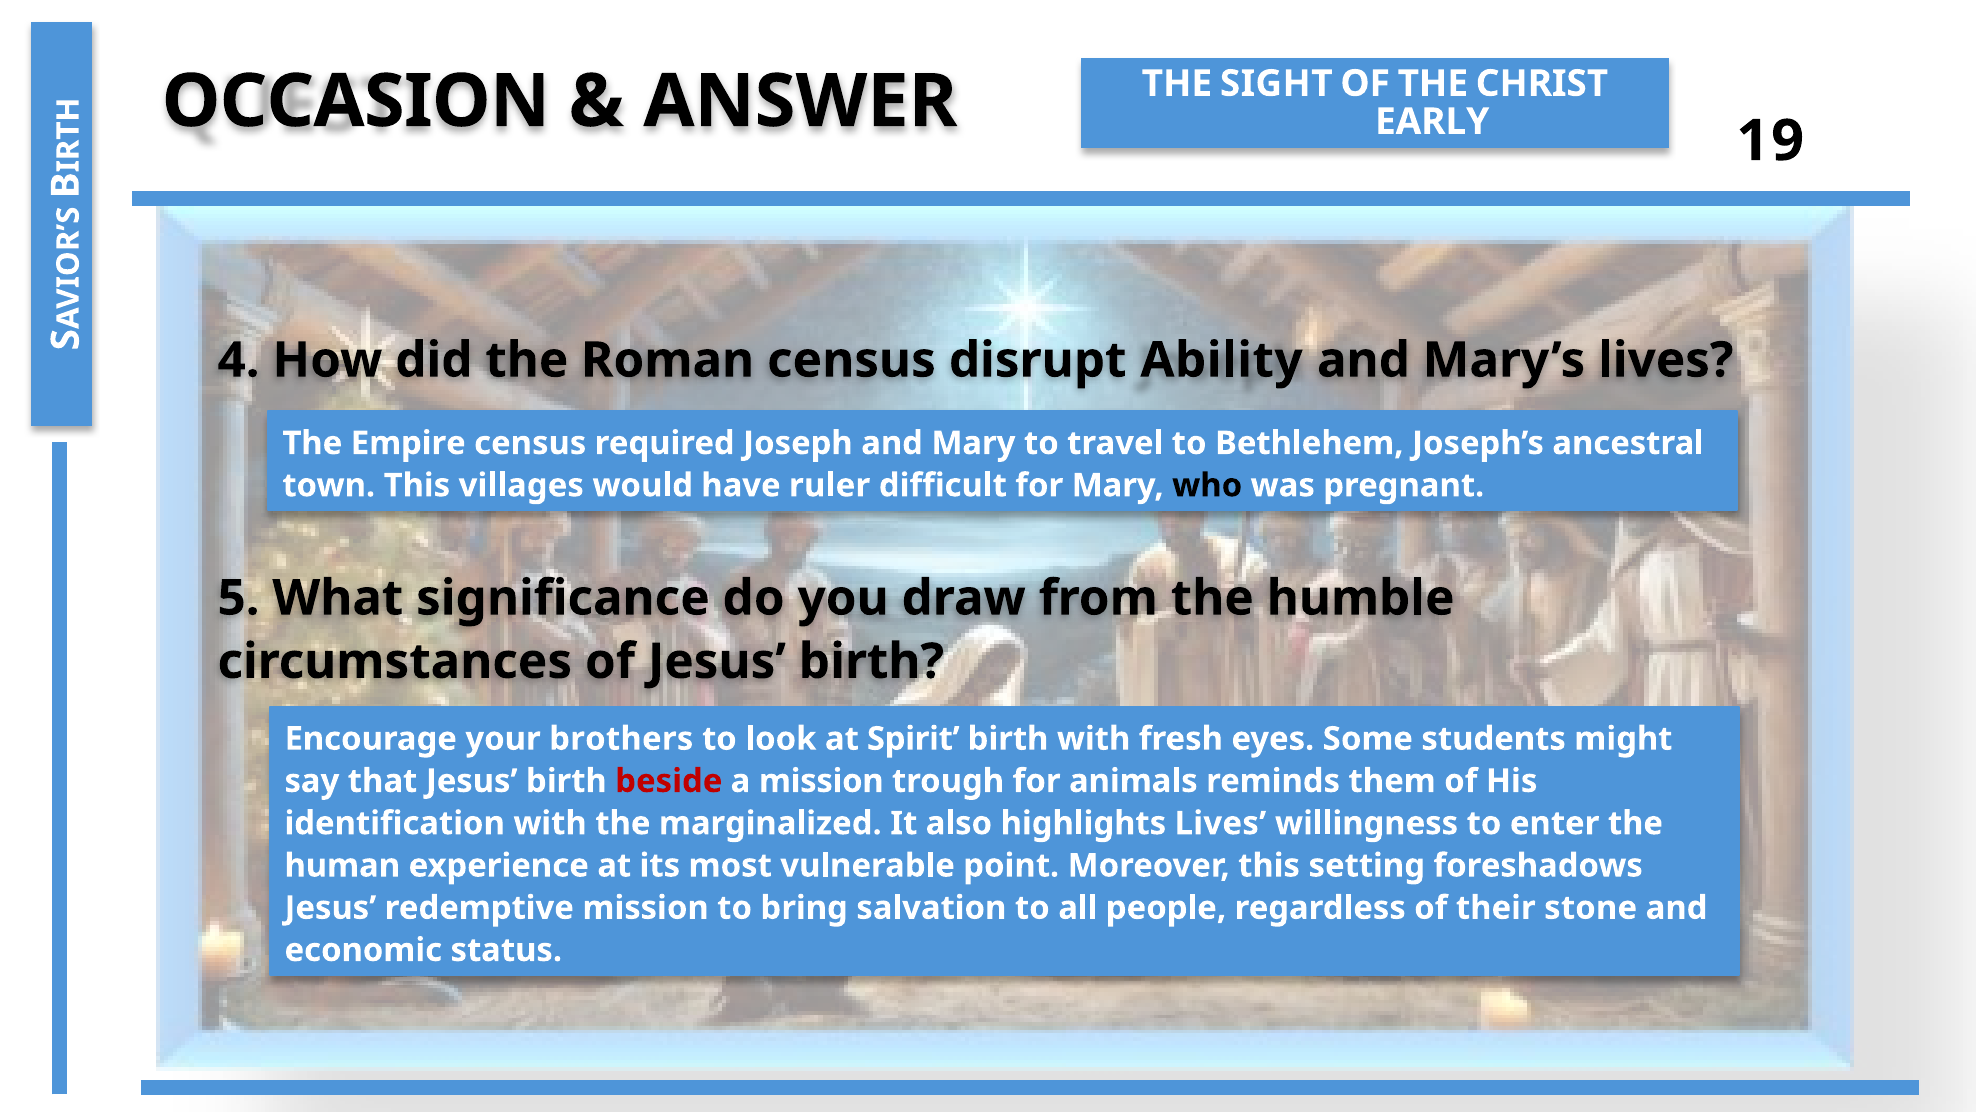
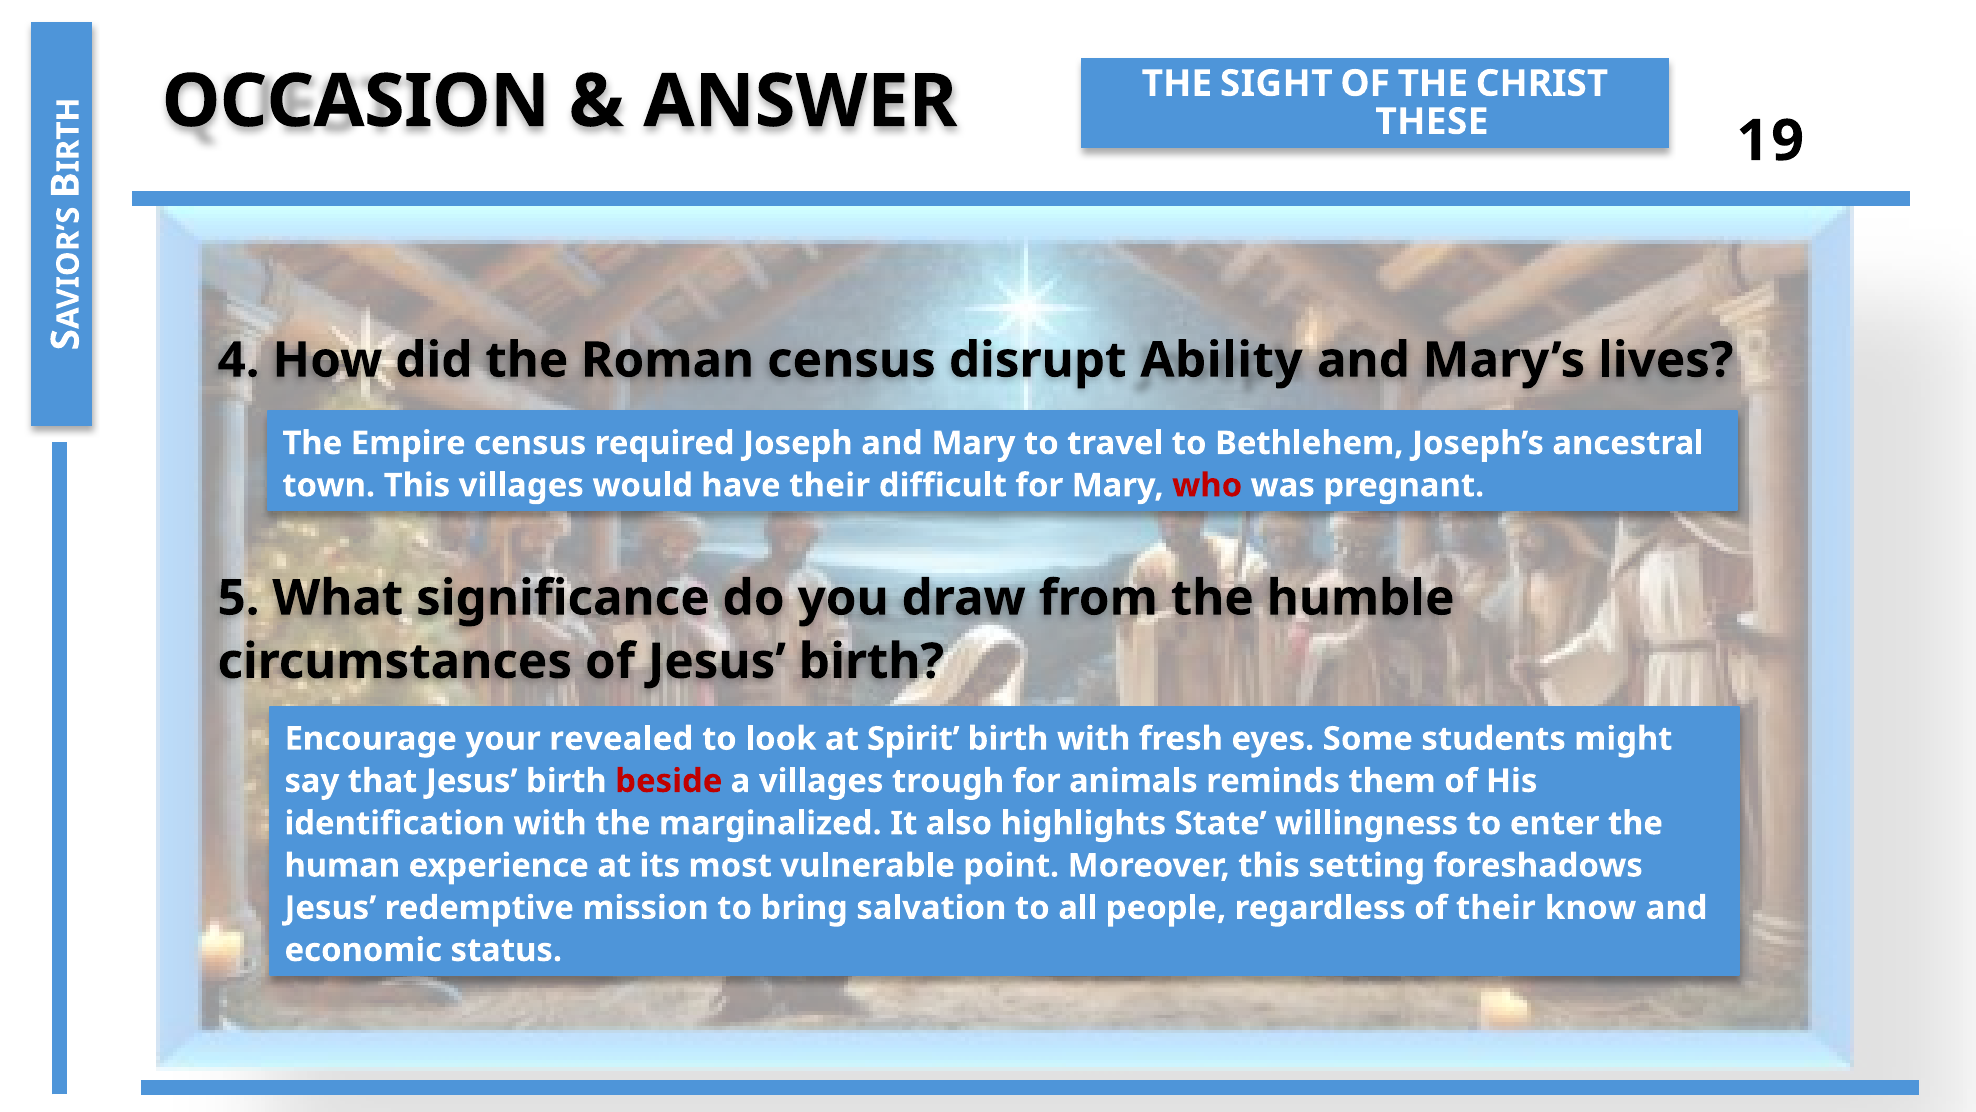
EARLY: EARLY -> THESE (1432, 122)
have ruler: ruler -> their (830, 485)
who colour: black -> red (1207, 485)
brothers: brothers -> revealed (621, 739)
a mission: mission -> villages (821, 781)
highlights Lives: Lives -> State (1221, 823)
stone: stone -> know (1591, 908)
